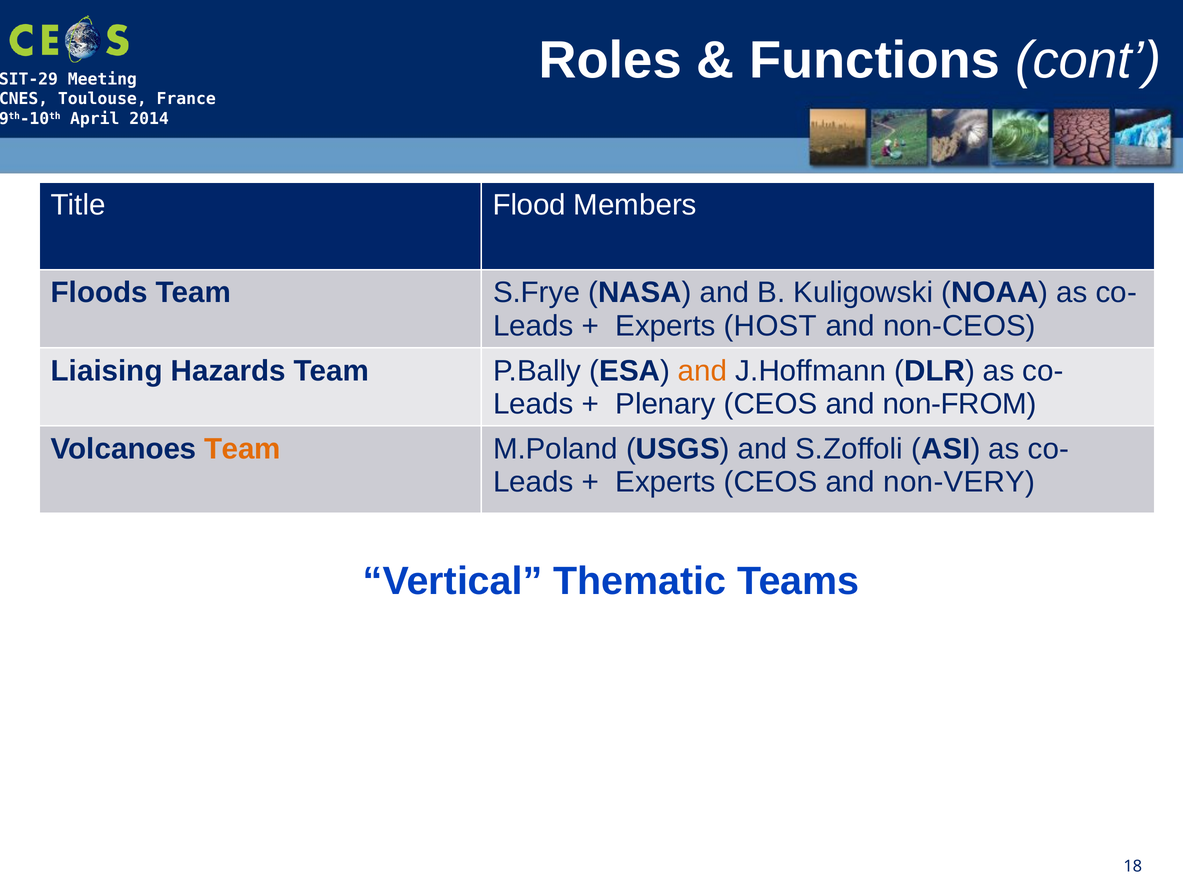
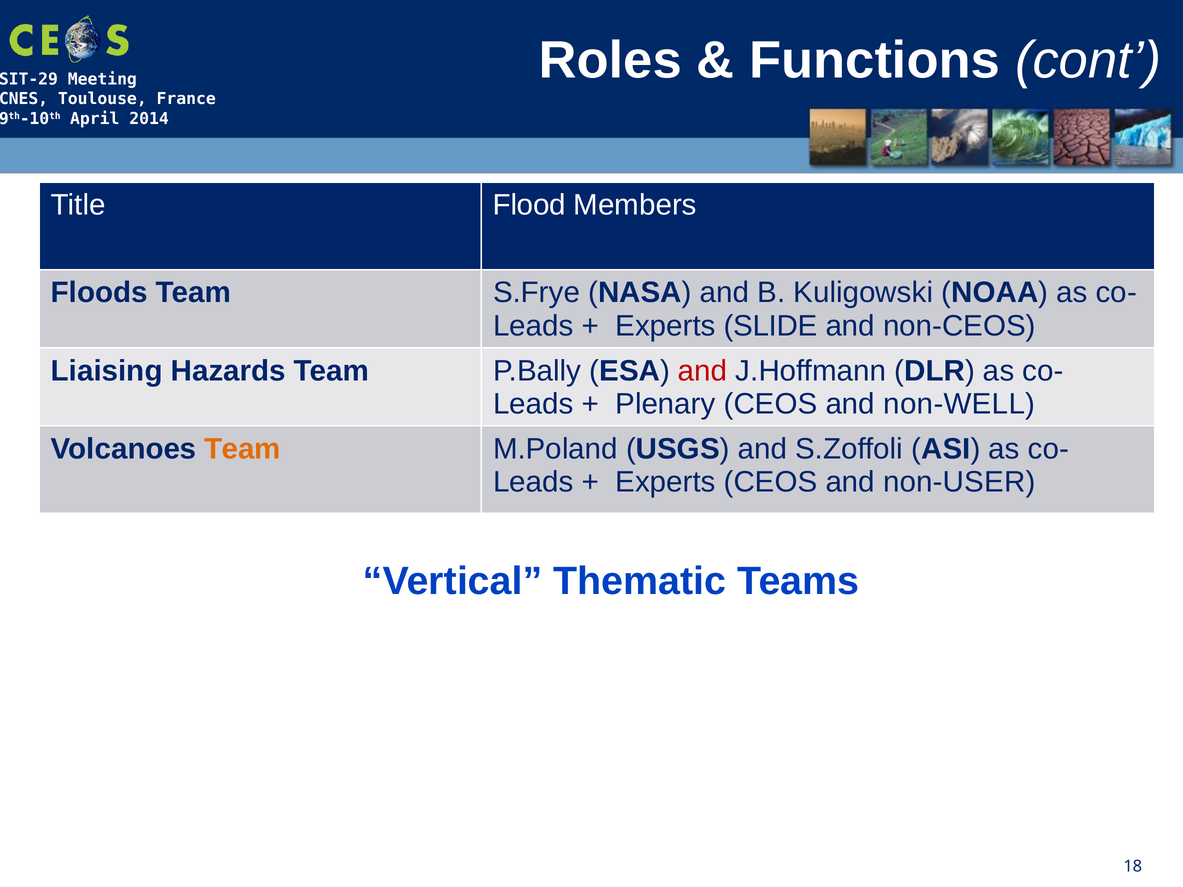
HOST: HOST -> SLIDE (771, 326)
and colour: orange -> red (703, 371)
non-FROM: non-FROM -> non-WELL (959, 404)
non-VERY: non-VERY -> non-USER (959, 482)
